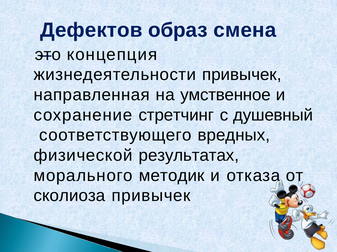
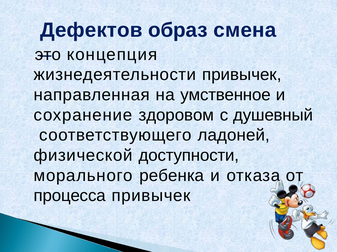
стретчинг: стретчинг -> здоровом (176, 115)
вредных: вредных -> ладоней (234, 136)
результатах: результатах -> доступности (189, 156)
методик: методик -> ребенка (172, 176)
сколиоза: сколиоза -> процесса (70, 196)
